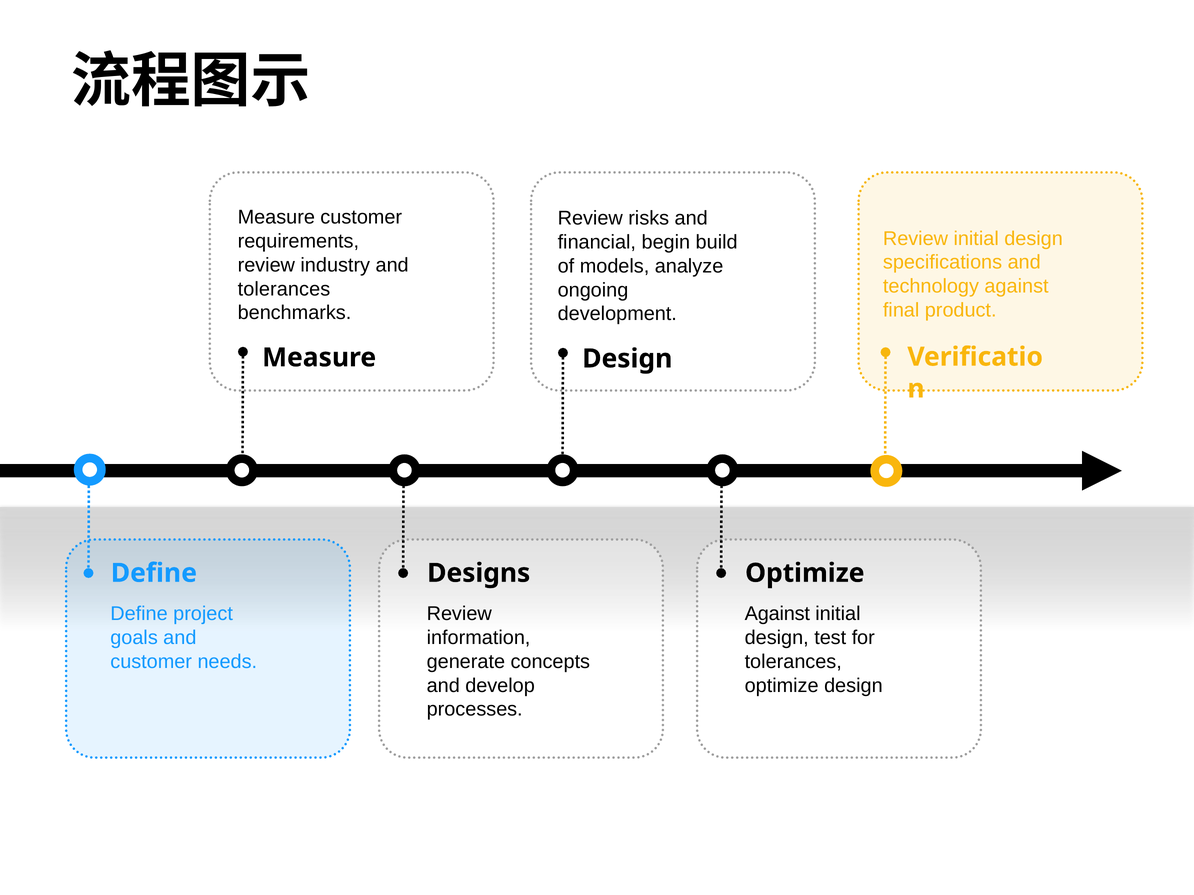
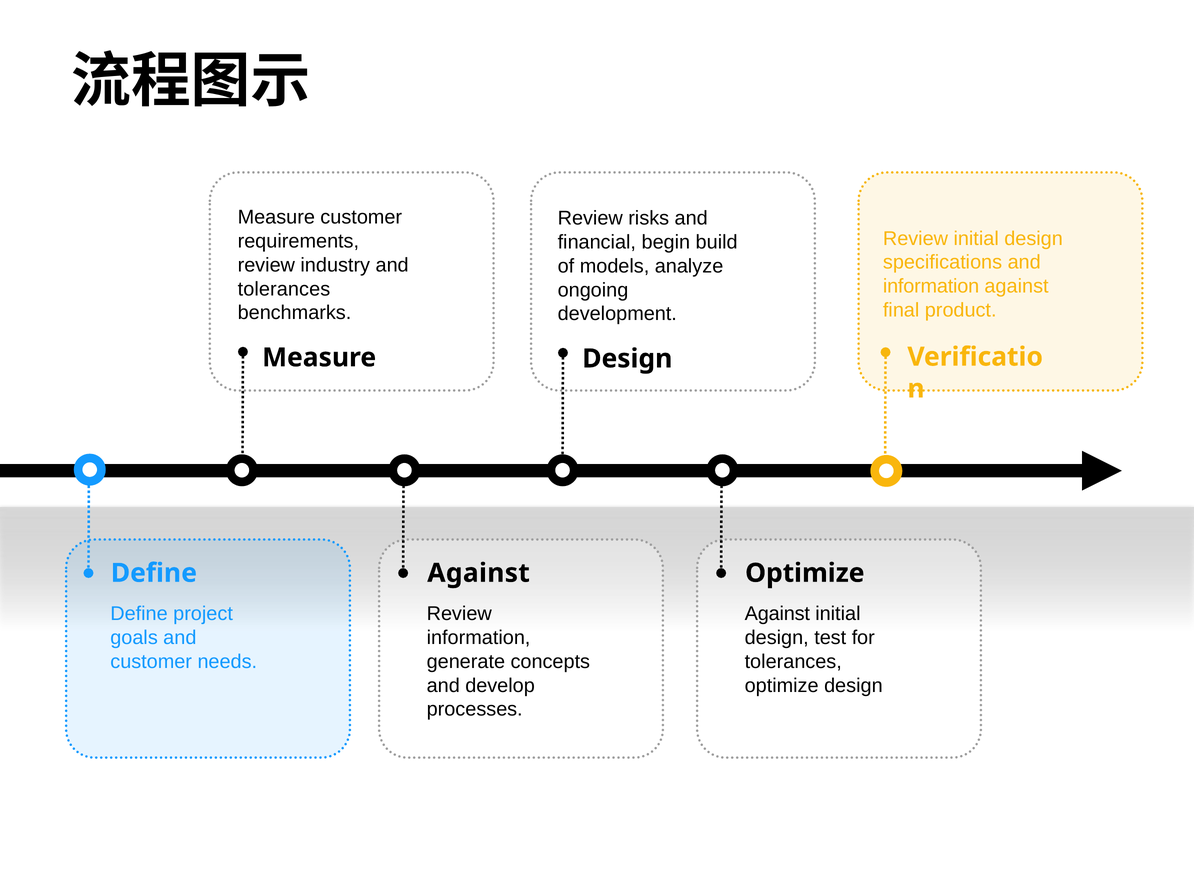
technology: technology -> information (931, 286)
Designs: Designs -> Against (479, 573)
